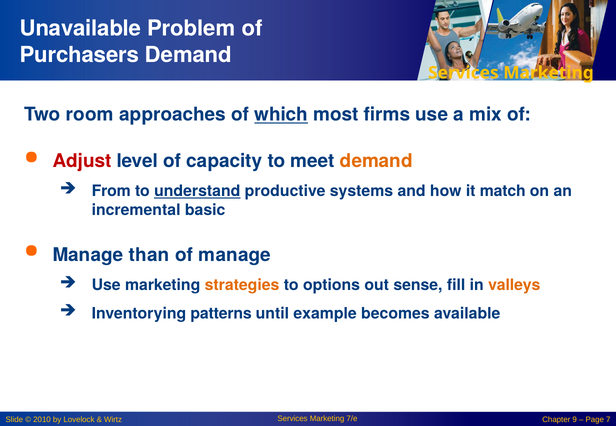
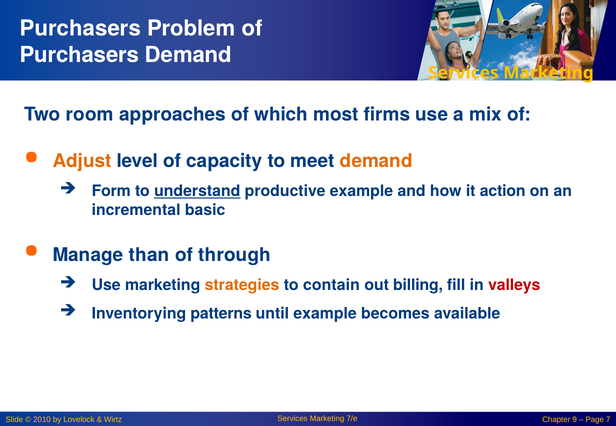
Unavailable: Unavailable -> Purchasers (80, 29)
which underline: present -> none (281, 115)
Adjust colour: red -> orange (82, 161)
From: From -> Form (111, 191)
productive systems: systems -> example (361, 191)
match: match -> action (503, 191)
of manage: manage -> through (235, 255)
options: options -> contain (331, 285)
sense: sense -> billing (418, 285)
valleys colour: orange -> red (514, 285)
